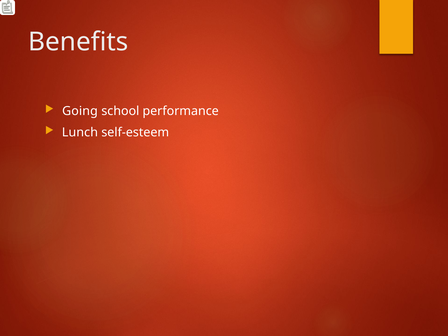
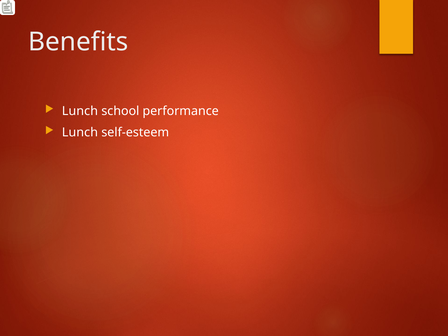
Going: Going -> Lunch (80, 111)
